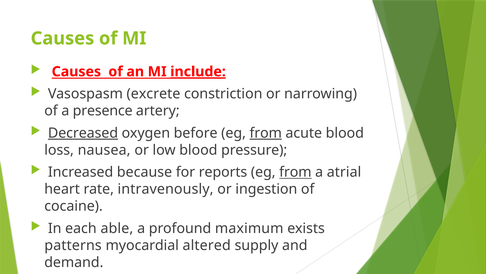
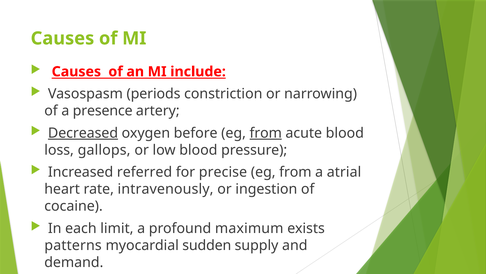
include underline: present -> none (198, 71)
excrete: excrete -> periods (154, 94)
nausea: nausea -> gallops (104, 150)
because: because -> referred (145, 172)
reports: reports -> precise (223, 172)
from underline: present -> none (295, 172)
able: able -> limit (117, 228)
altered: altered -> sudden (207, 245)
